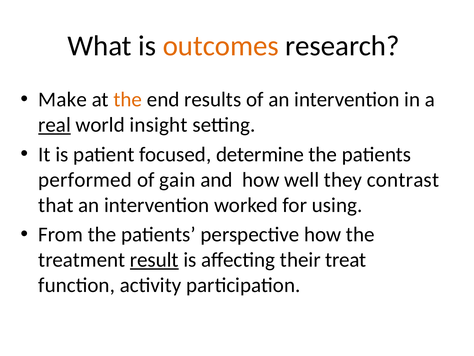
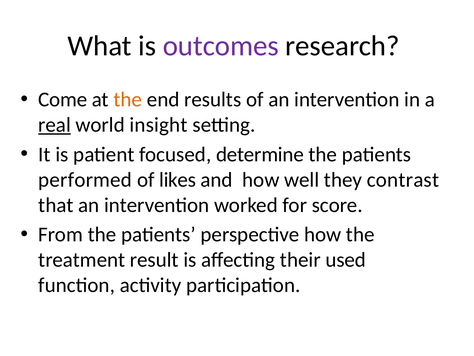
outcomes colour: orange -> purple (221, 46)
Make: Make -> Come (63, 99)
gain: gain -> likes (178, 180)
using: using -> score (337, 205)
result underline: present -> none (154, 260)
treat: treat -> used (346, 260)
